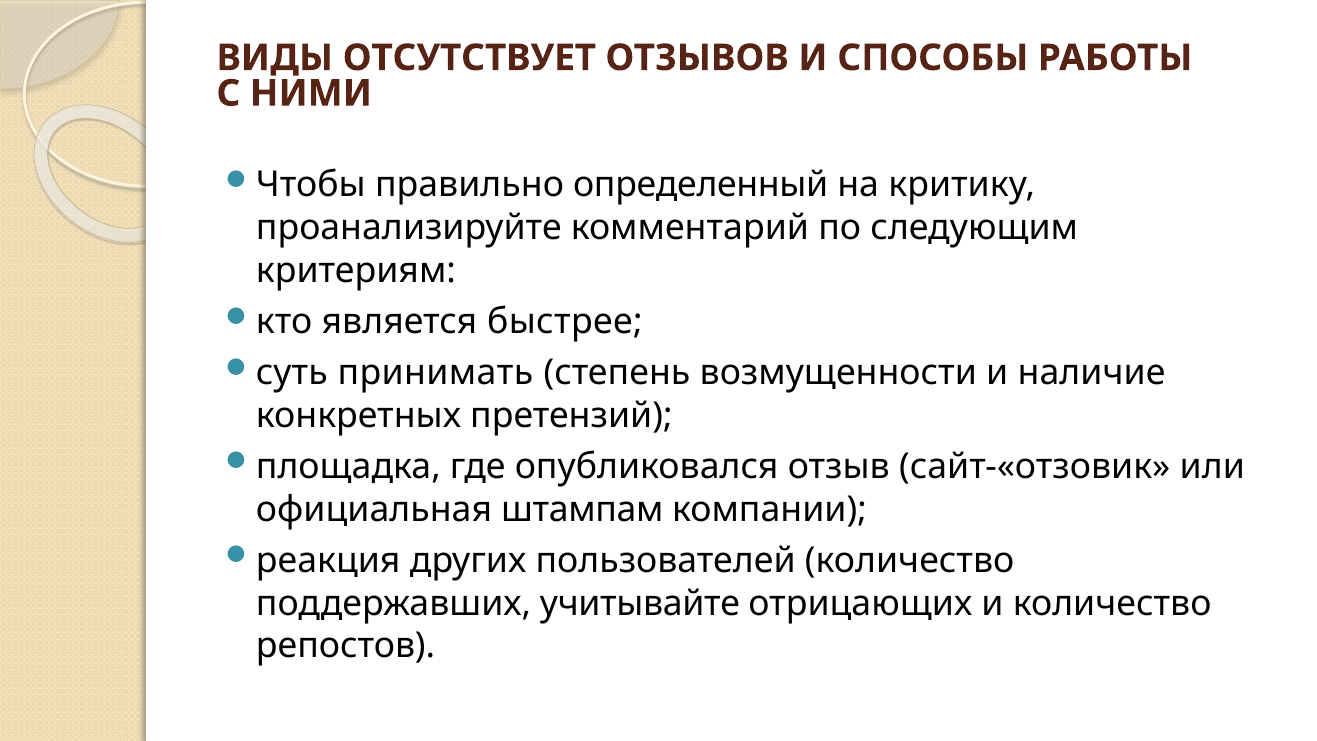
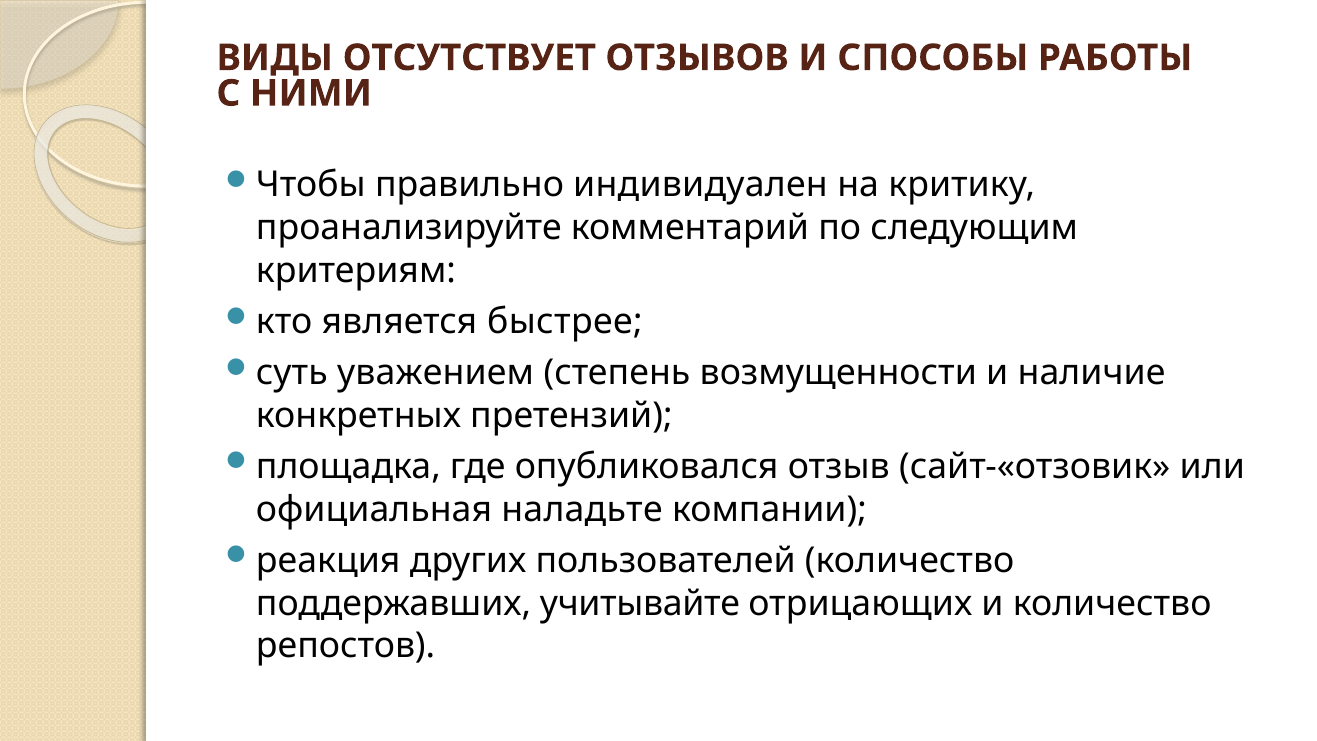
определенный: определенный -> индивидуален (700, 185)
принимать: принимать -> уважением (436, 373)
штампам: штампам -> наладьте (582, 509)
